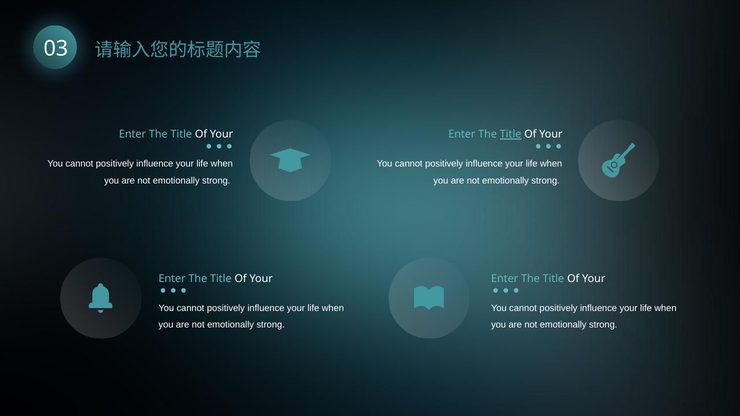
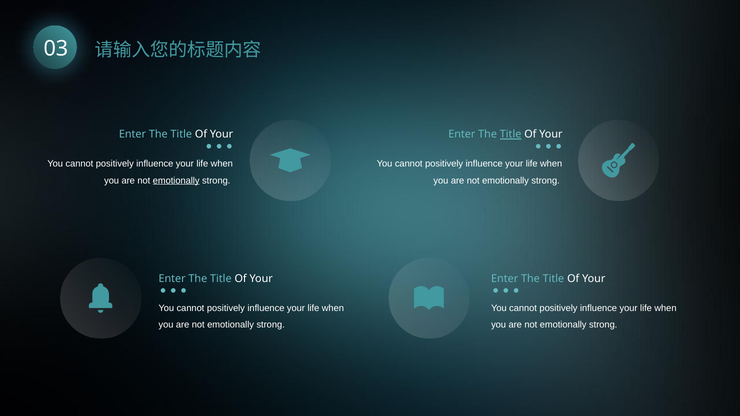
emotionally underline: none -> present (176, 181)
